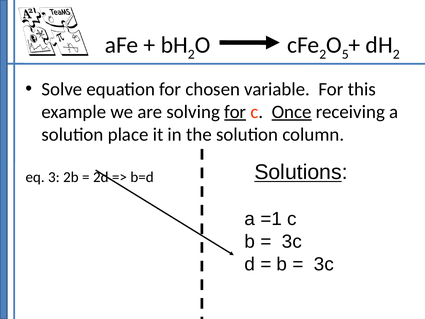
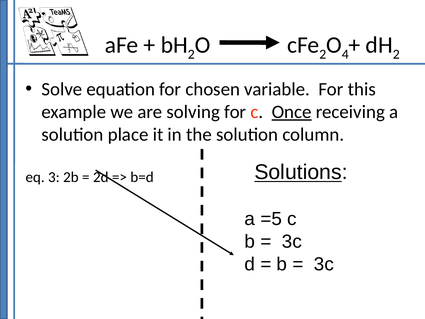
5: 5 -> 4 (345, 54)
for underline: present -> none (235, 112)
=1: =1 -> =5 (271, 219)
